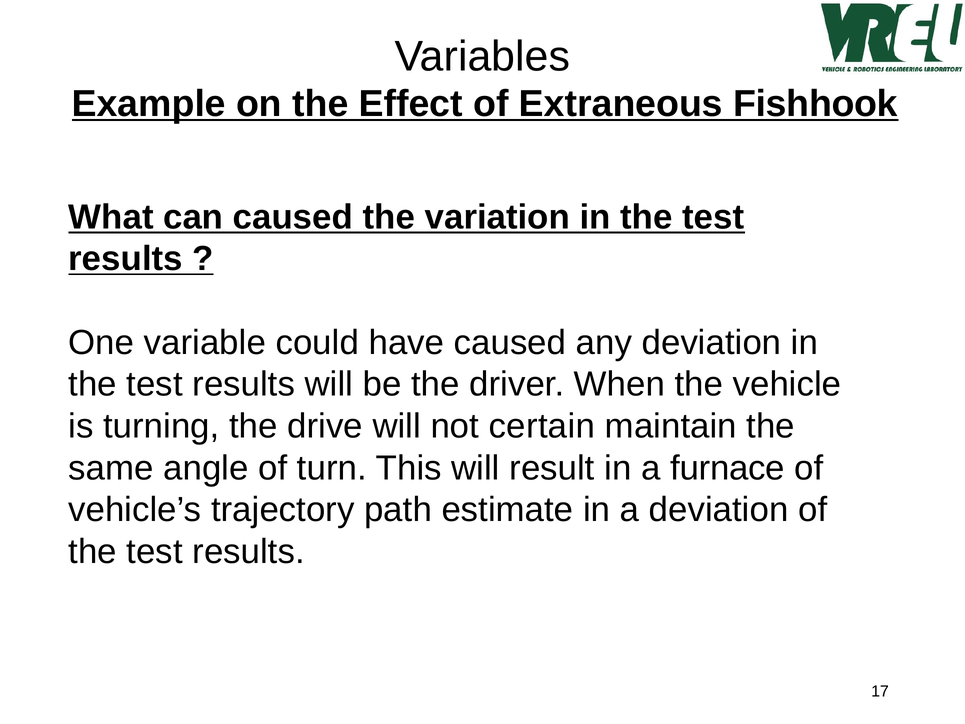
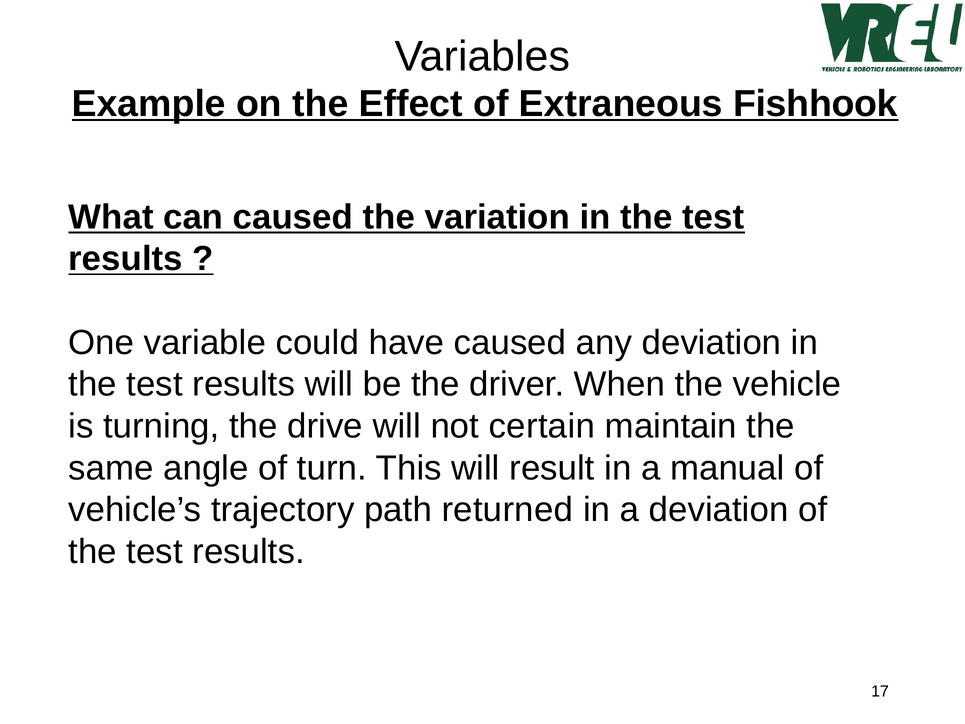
furnace: furnace -> manual (727, 468)
estimate: estimate -> returned (507, 510)
